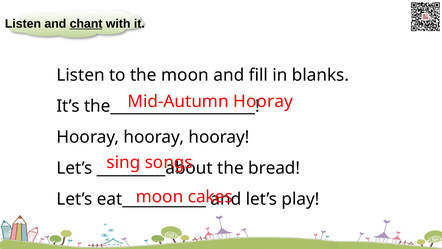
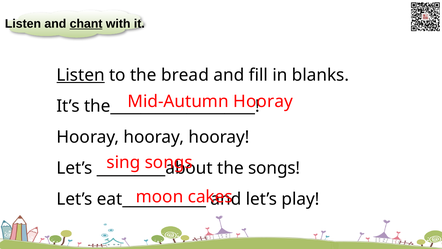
Listen underline: none -> present (81, 75)
the moon: moon -> bread (185, 75)
the bread: bread -> songs (274, 168)
